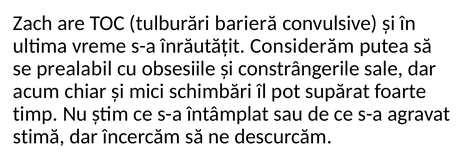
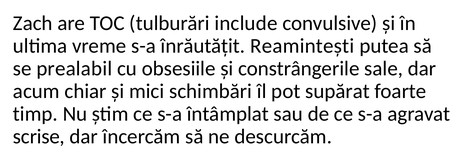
barieră: barieră -> include (246, 23)
Considerăm: Considerăm -> Reamintești (302, 46)
stimă: stimă -> scrise (39, 137)
